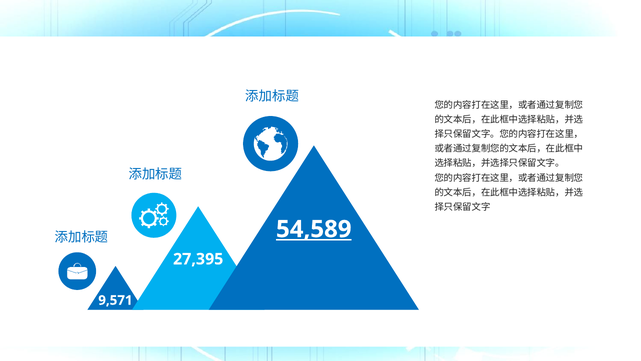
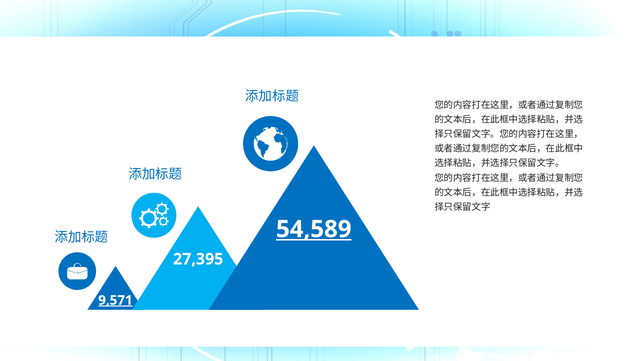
9,571 underline: none -> present (115, 300)
